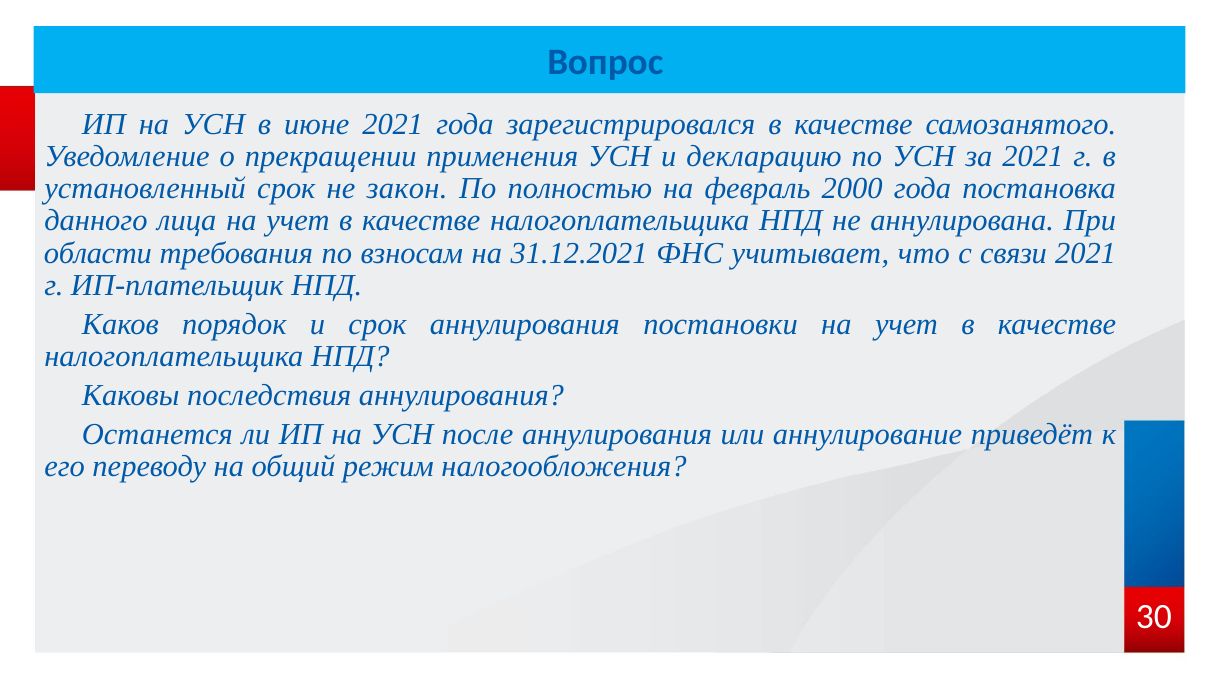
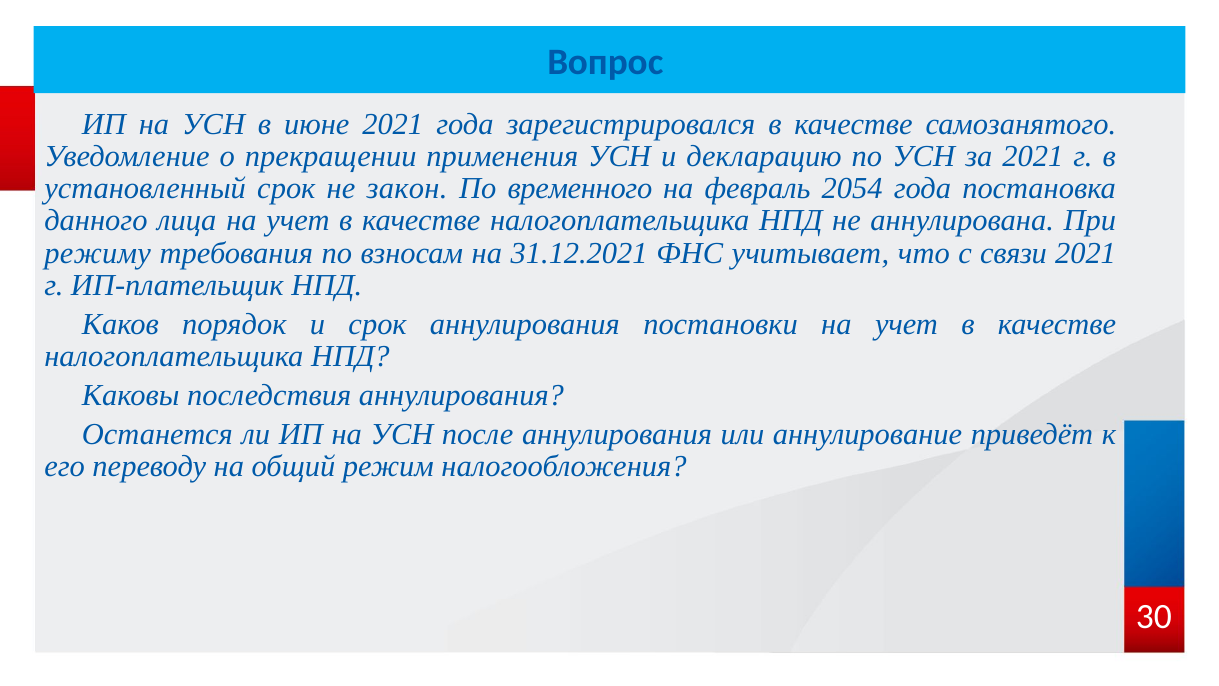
полностью: полностью -> временного (580, 189)
2000: 2000 -> 2054 (852, 189)
области: области -> режиму (98, 253)
